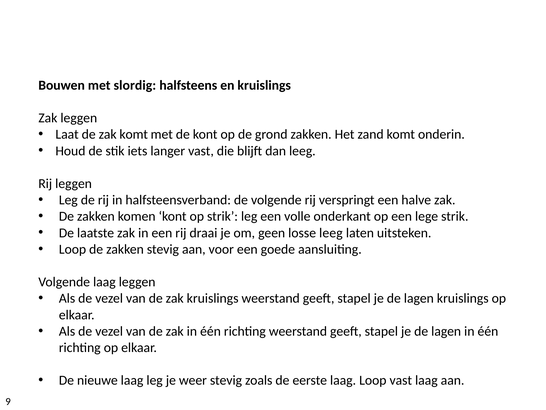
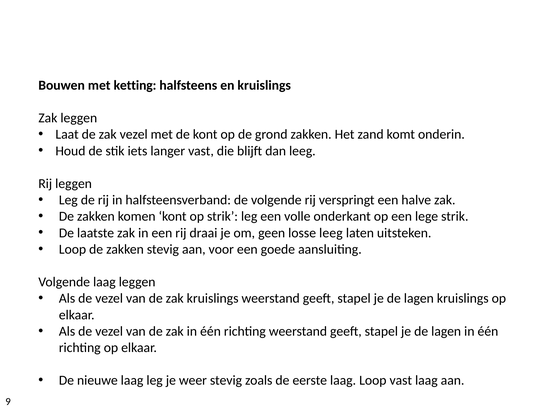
slordig: slordig -> ketting (135, 85)
zak komt: komt -> vezel (134, 134)
